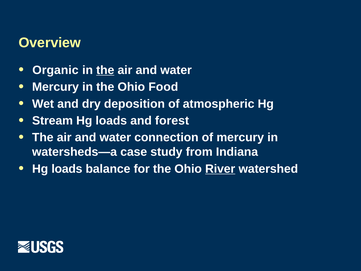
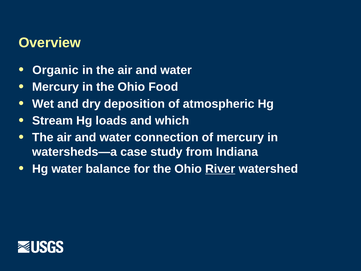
the underline: present -> none (105, 70)
forest: forest -> which (172, 121)
loads: loads -> water (67, 169)
